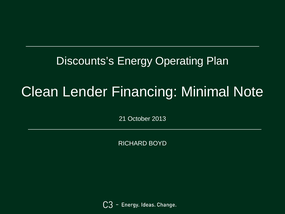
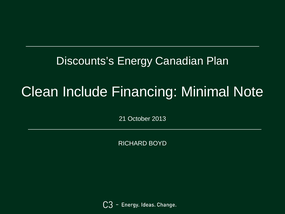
Operating: Operating -> Canadian (179, 61)
Lender: Lender -> Include (85, 92)
